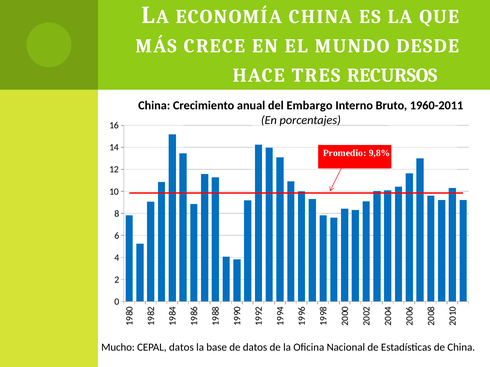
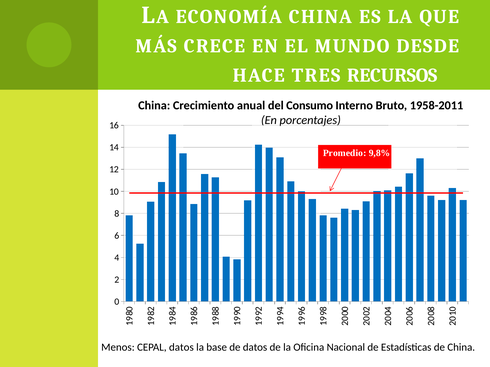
Embargo: Embargo -> Consumo (310, 106)
1960-2011: 1960-2011 -> 1958-2011 (437, 106)
Mucho: Mucho -> Menos (118, 348)
